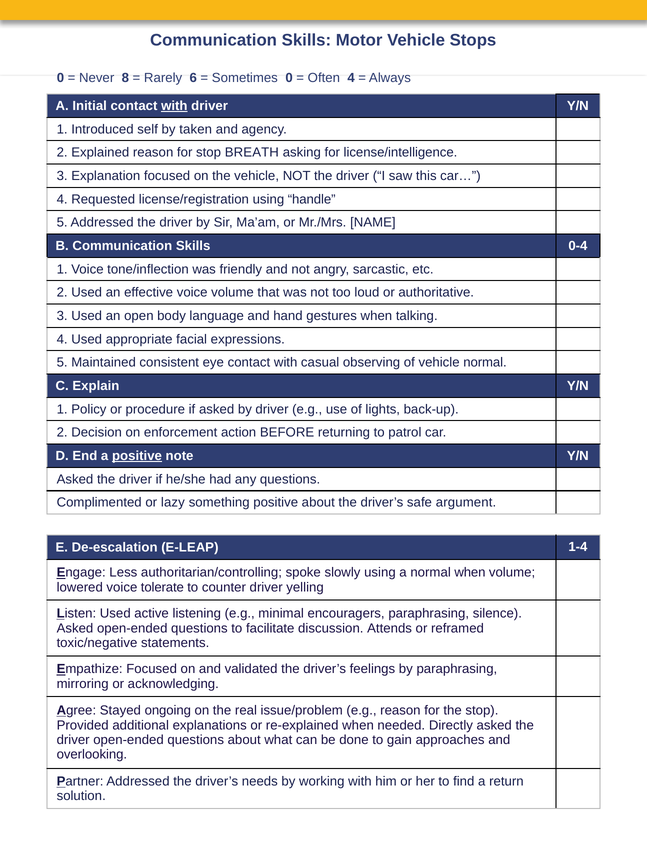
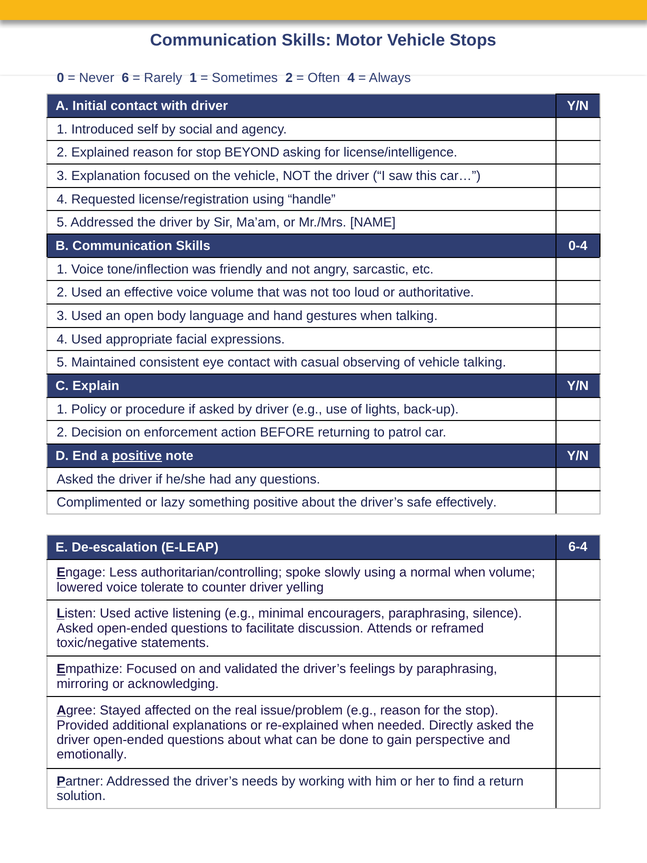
8: 8 -> 6 (125, 78)
Rarely 6: 6 -> 1 (193, 78)
Sometimes 0: 0 -> 2 (289, 78)
with underline: present -> none (174, 106)
taken: taken -> social (196, 129)
BREATH: BREATH -> BEYOND (252, 152)
vehicle normal: normal -> talking (485, 362)
argument: argument -> effectively (466, 502)
1-4: 1-4 -> 6-4 (578, 547)
ongoing: ongoing -> affected (168, 710)
approaches: approaches -> perspective (450, 740)
overlooking: overlooking -> emotionally (92, 754)
